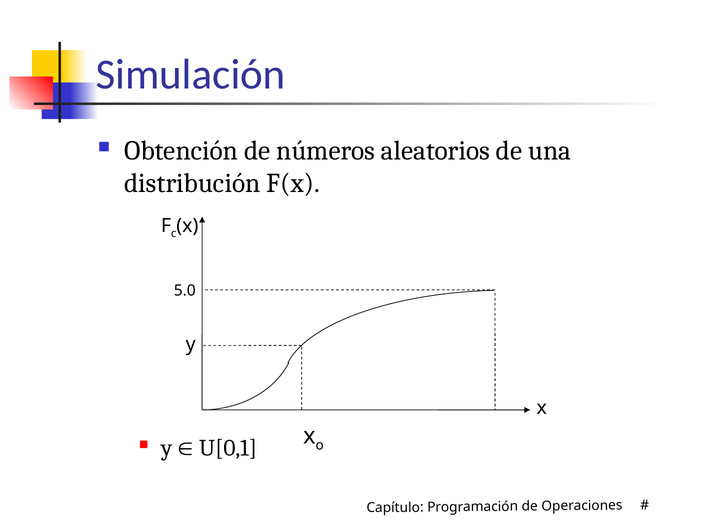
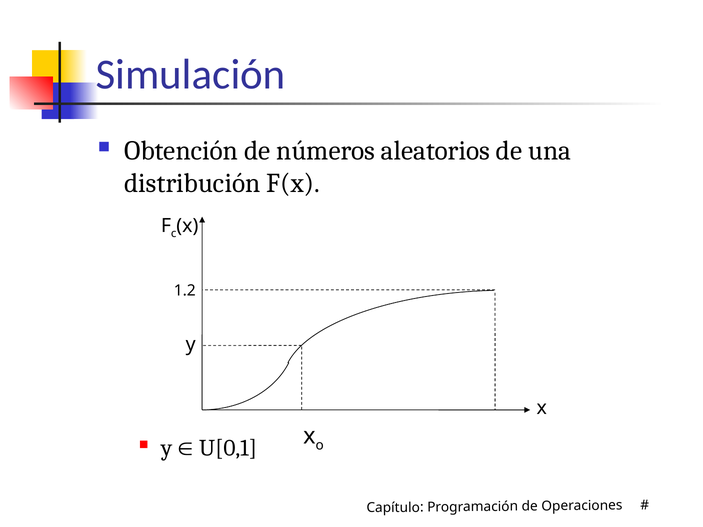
5.0: 5.0 -> 1.2 (185, 291)
